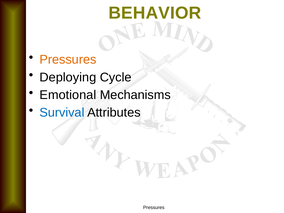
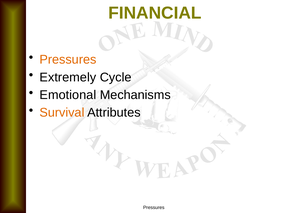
BEHAVIOR: BEHAVIOR -> FINANCIAL (155, 13)
Deploying: Deploying -> Extremely (68, 77)
Survival colour: blue -> orange (62, 113)
